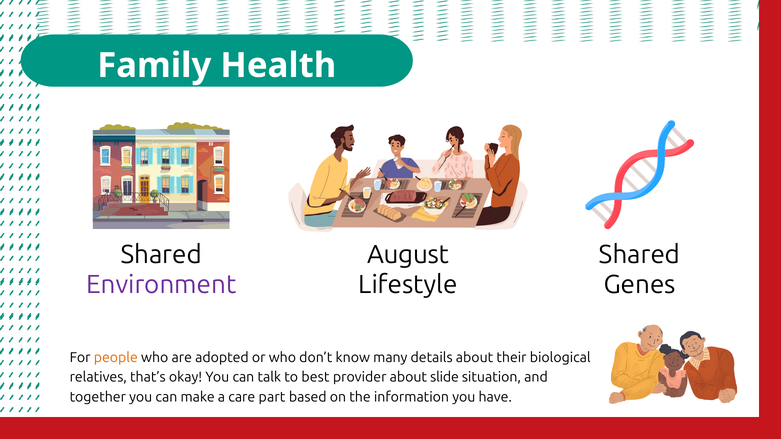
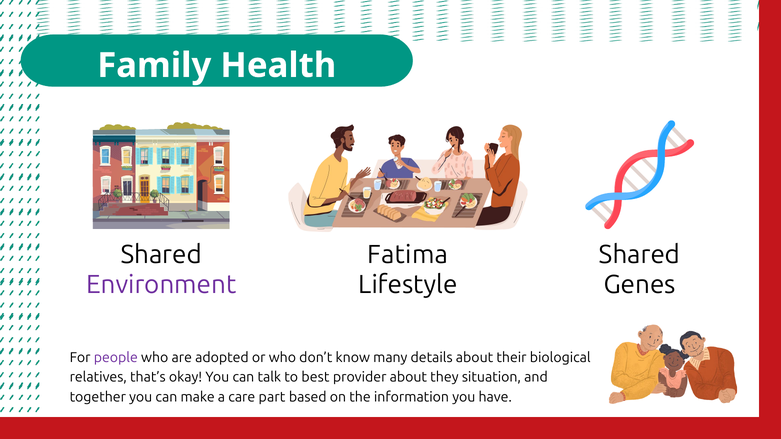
August: August -> Fatima (408, 255)
people colour: orange -> purple (116, 358)
slide: slide -> they (444, 377)
